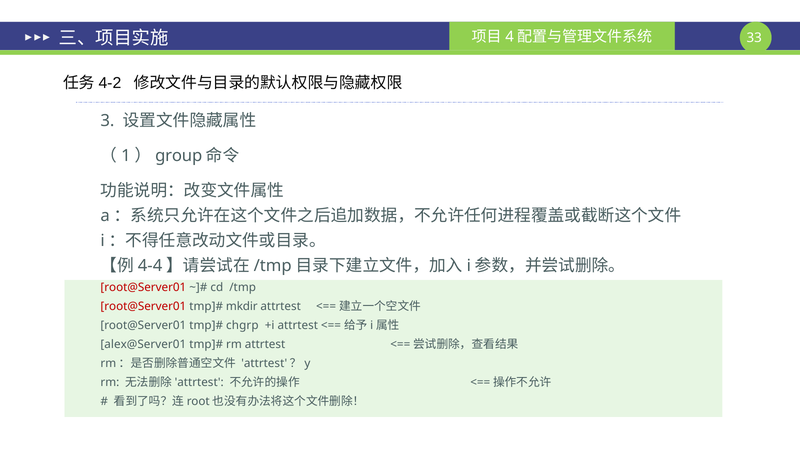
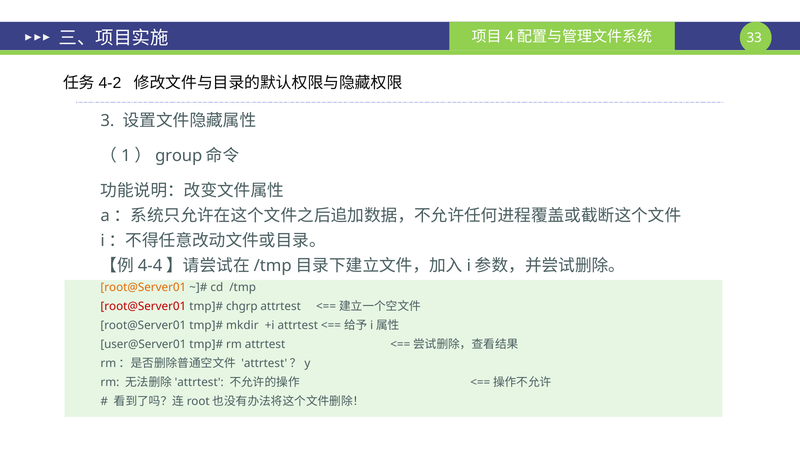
root@Server01 colour: red -> orange (143, 287)
mkdir: mkdir -> chgrp (242, 306)
chgrp: chgrp -> mkdir (242, 325)
alex@Server01: alex@Server01 -> user@Server01 (143, 344)
